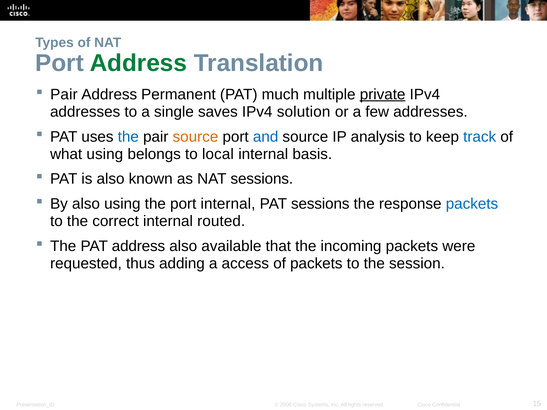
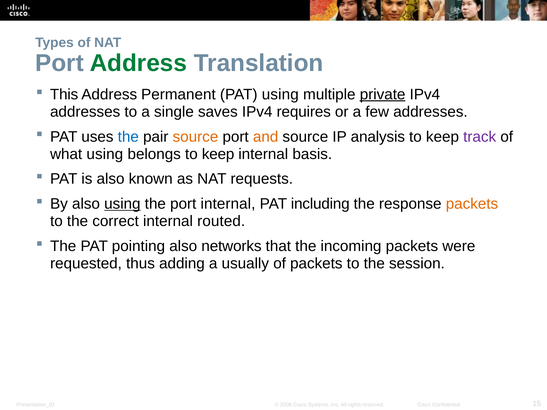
Pair: Pair -> This (64, 94)
PAT much: much -> using (280, 94)
solution: solution -> requires (304, 112)
and colour: blue -> orange (266, 137)
track colour: blue -> purple (480, 137)
belongs to local: local -> keep (218, 154)
NAT sessions: sessions -> requests (262, 179)
using underline: none -> present (122, 204)
PAT sessions: sessions -> including (320, 204)
packets colour: blue -> orange (472, 204)
PAT address: address -> pointing (138, 246)
available: available -> networks (231, 246)
access: access -> usually (245, 264)
